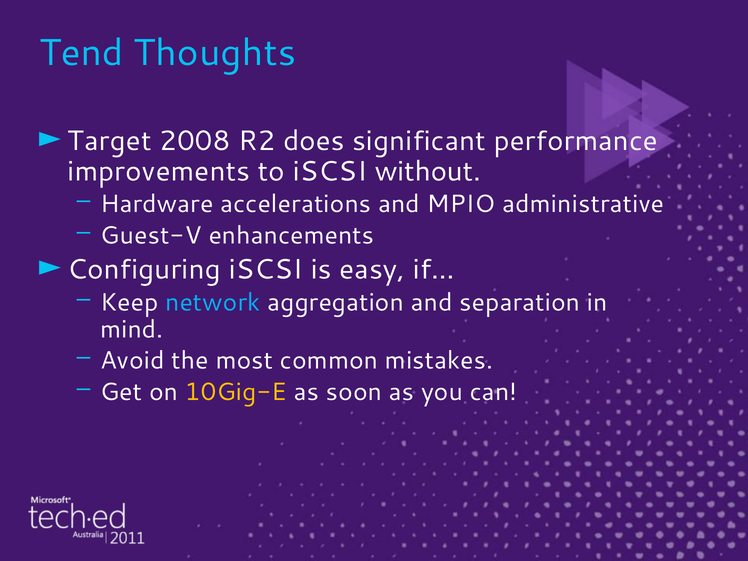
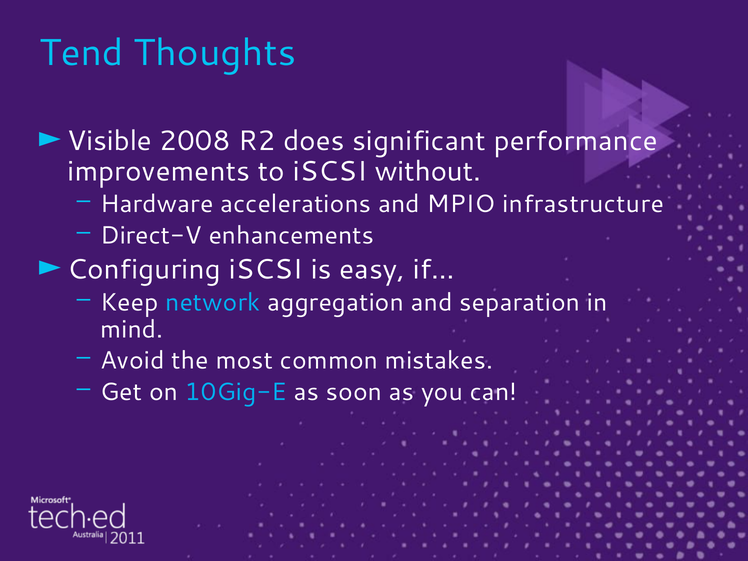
Target: Target -> Visible (110, 141)
administrative: administrative -> infrastructure (583, 204)
Guest-V: Guest-V -> Direct-V (151, 235)
10Gig-E colour: yellow -> light blue (236, 392)
